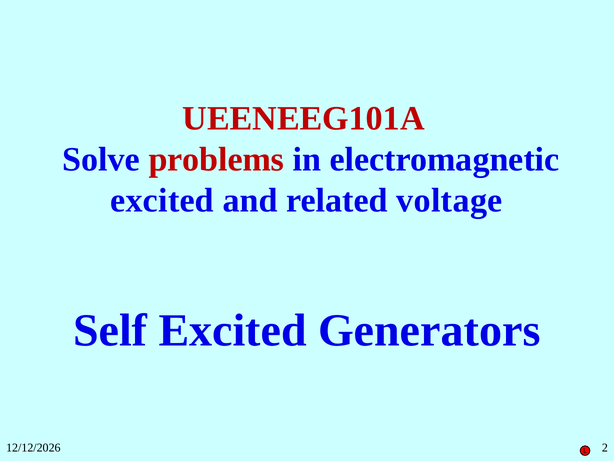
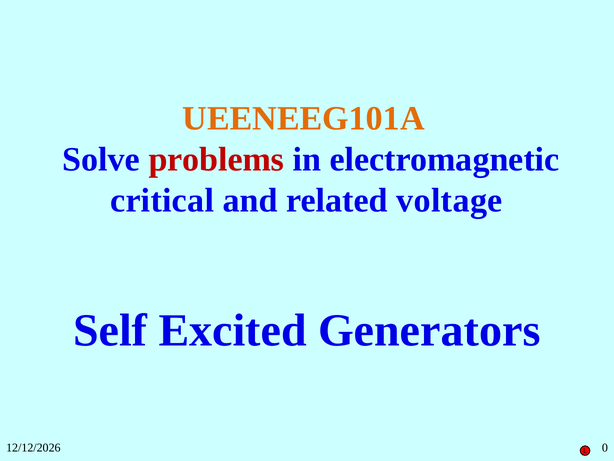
UEENEEG101A colour: red -> orange (304, 118)
excited: excited -> critical (162, 200)
2: 2 -> 0 (605, 447)
